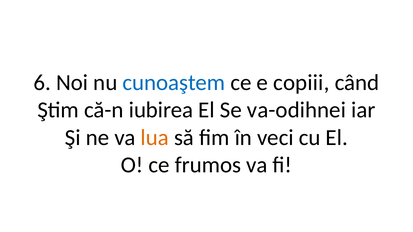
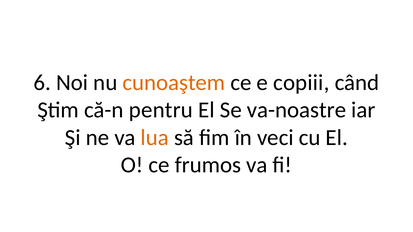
cunoaştem colour: blue -> orange (174, 83)
iubirea: iubirea -> pentru (161, 110)
va-odihnei: va-odihnei -> va-noastre (297, 110)
